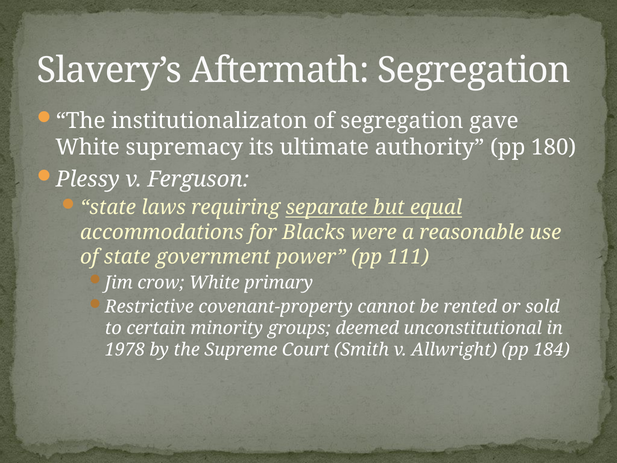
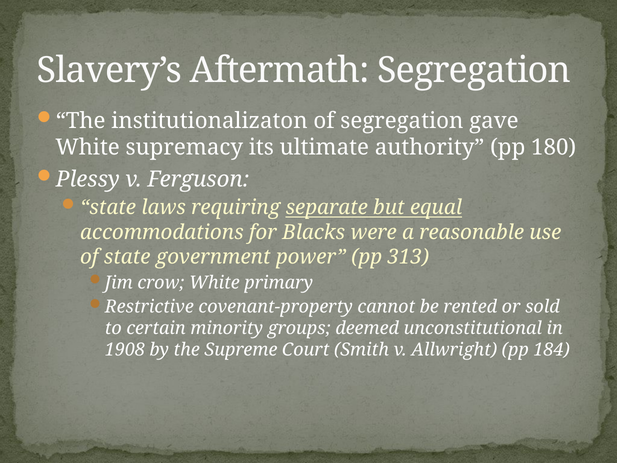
111: 111 -> 313 (408, 257)
1978: 1978 -> 1908 (125, 350)
